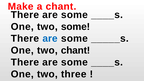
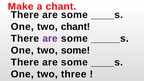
two some: some -> chant (76, 27)
are colour: blue -> purple (50, 39)
two chant: chant -> some (76, 50)
